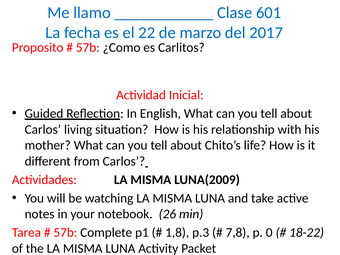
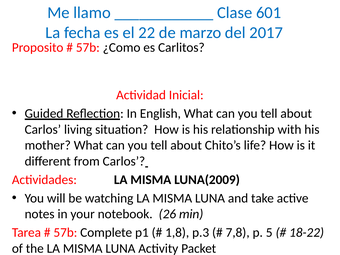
0: 0 -> 5 (269, 233)
